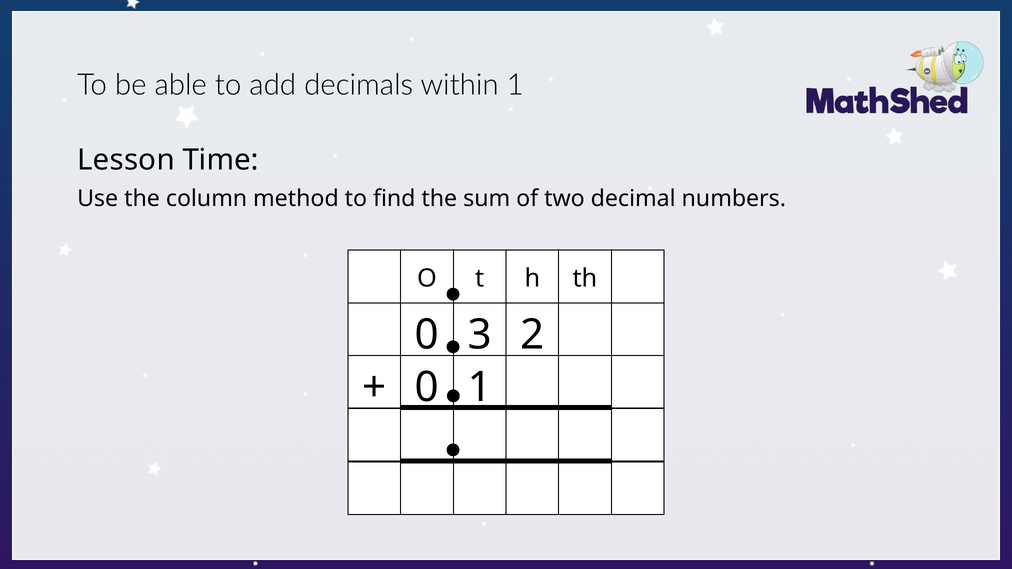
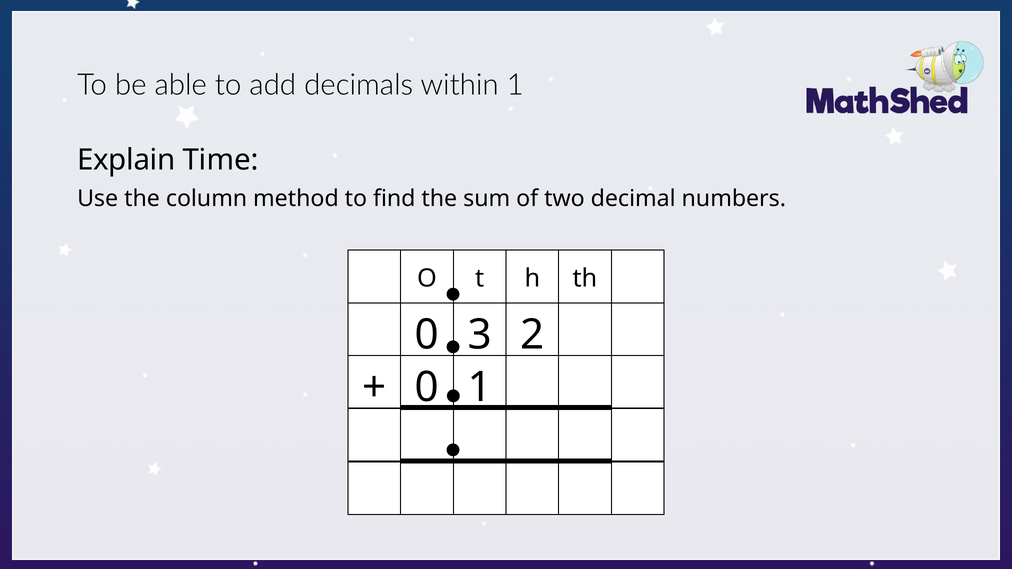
Lesson: Lesson -> Explain (126, 160)
